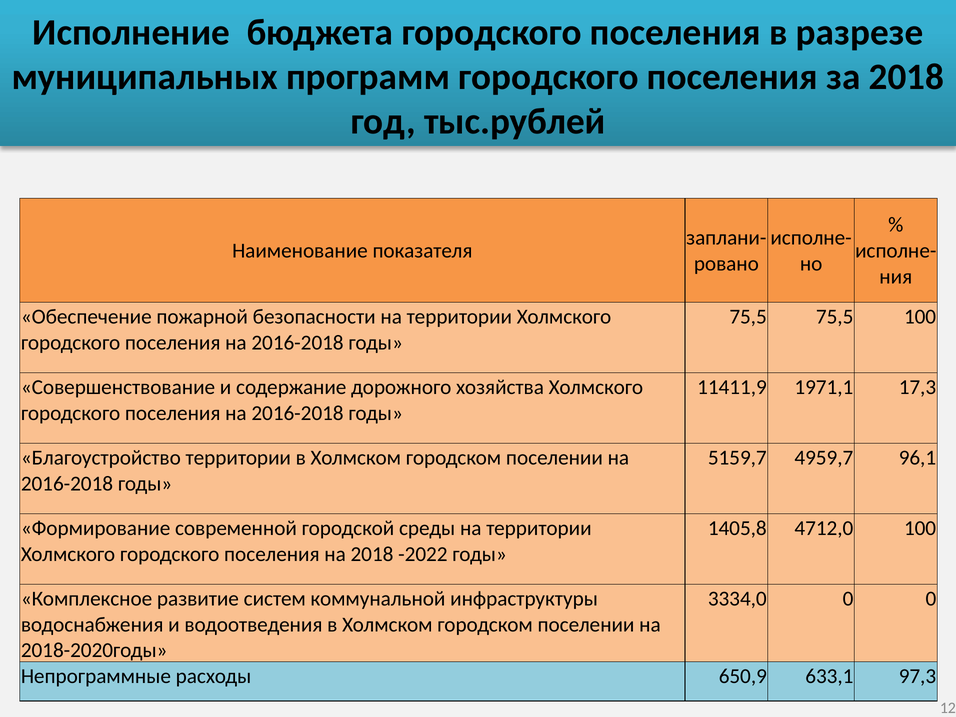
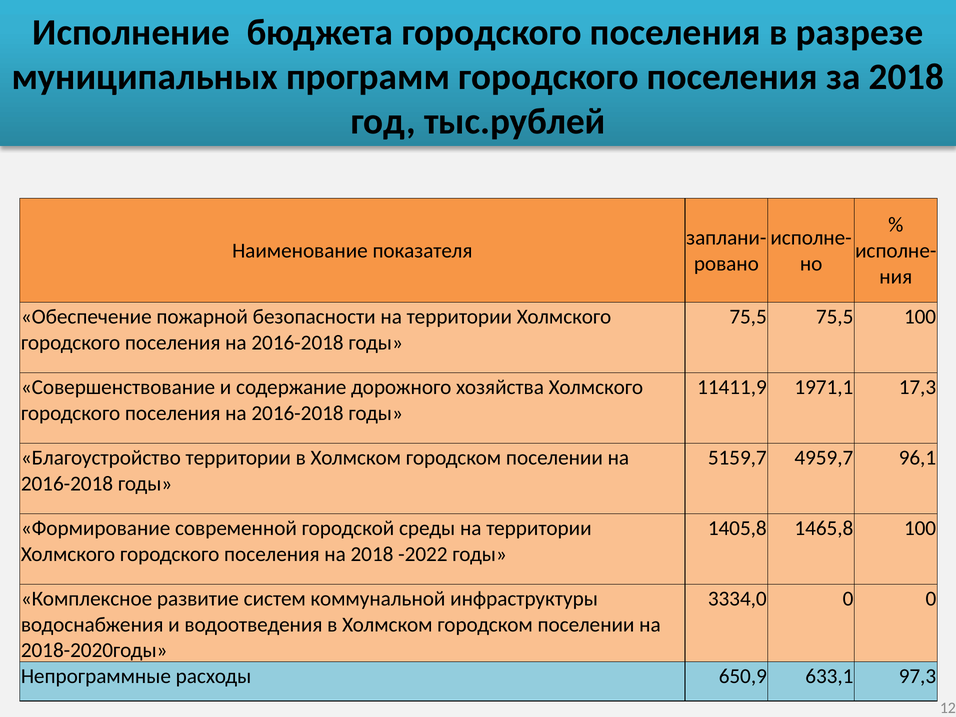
4712,0: 4712,0 -> 1465,8 (824, 528)
